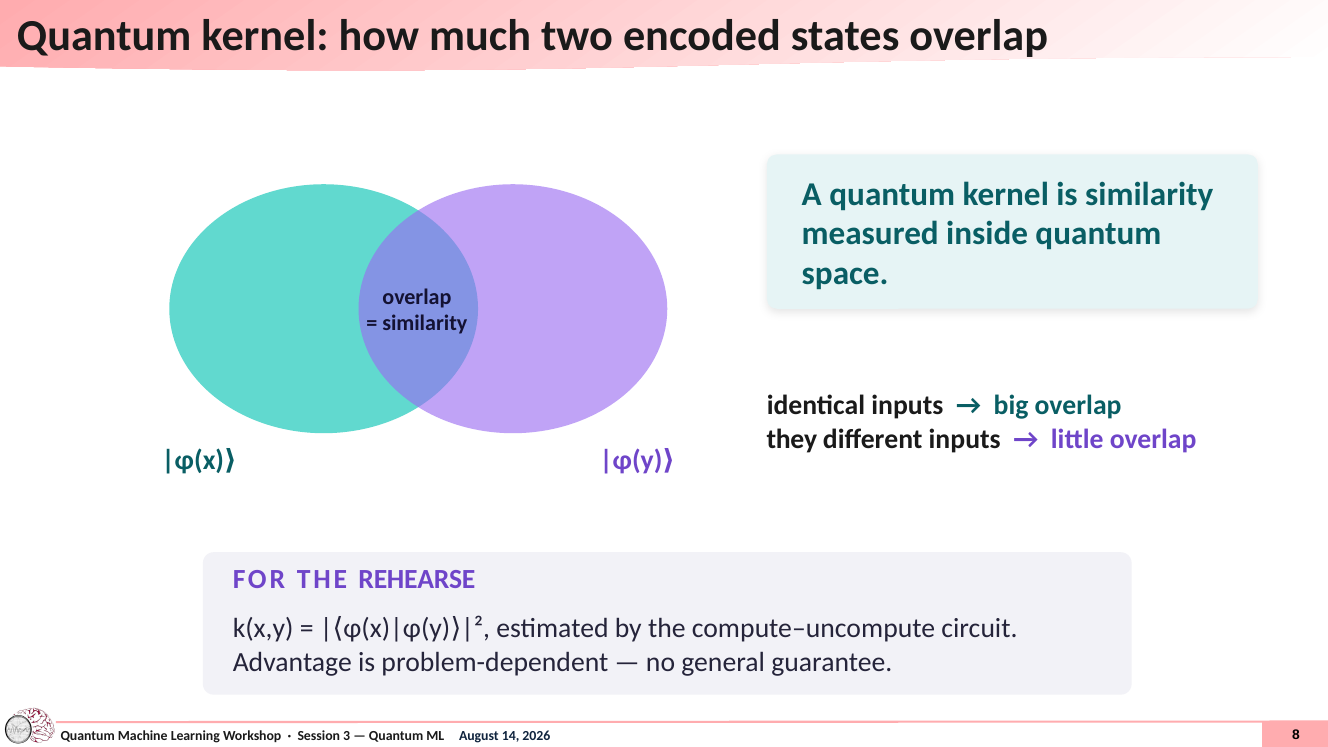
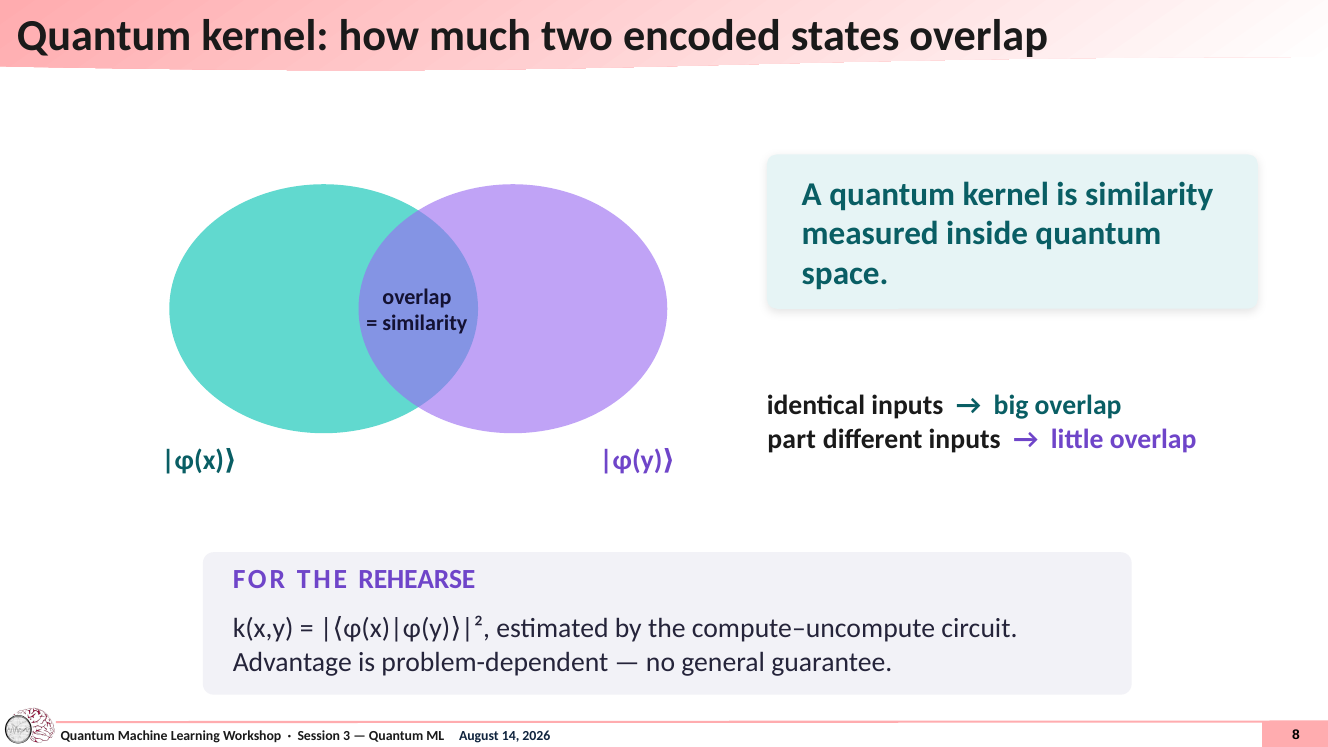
they: they -> part (792, 439)
